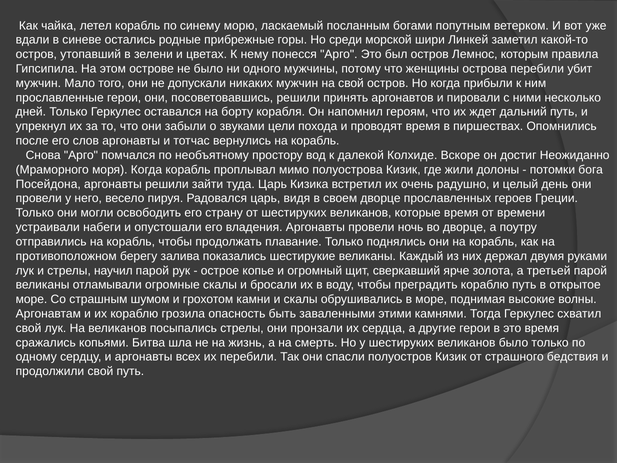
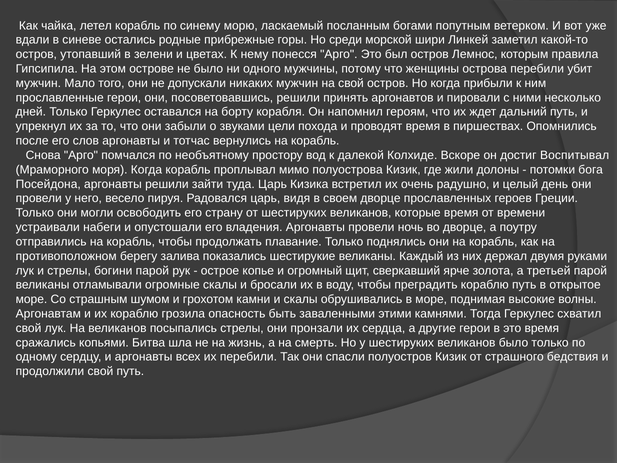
Неожиданно: Неожиданно -> Воспитывал (575, 155)
научил: научил -> богини (113, 270)
